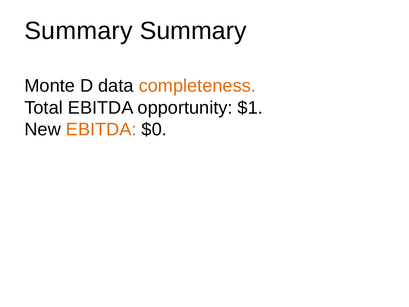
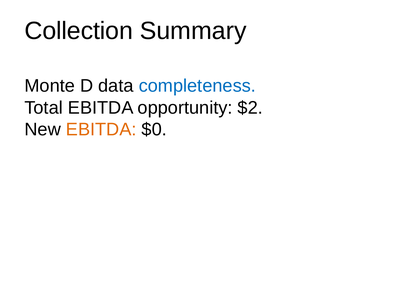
Summary: Summary -> Collection (79, 31)
completeness colour: orange -> blue (197, 86)
$1: $1 -> $2 (250, 108)
